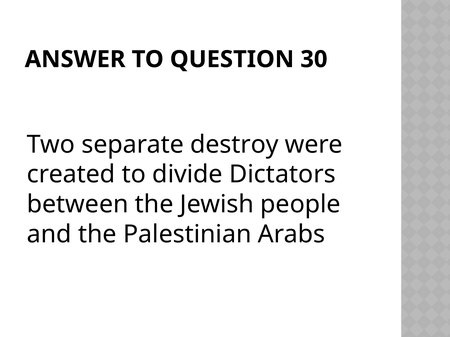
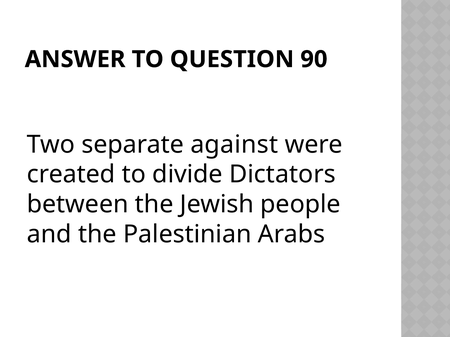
30: 30 -> 90 (314, 59)
destroy: destroy -> against (234, 145)
